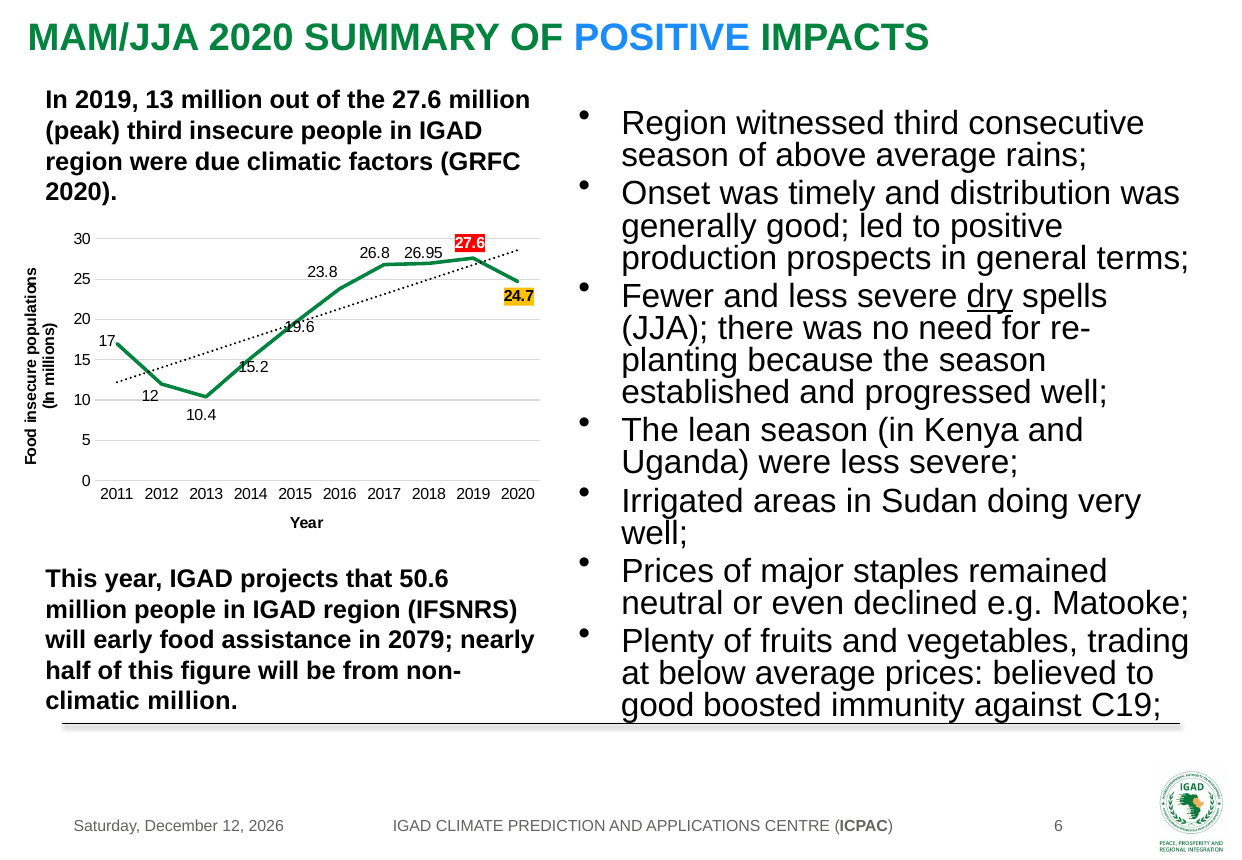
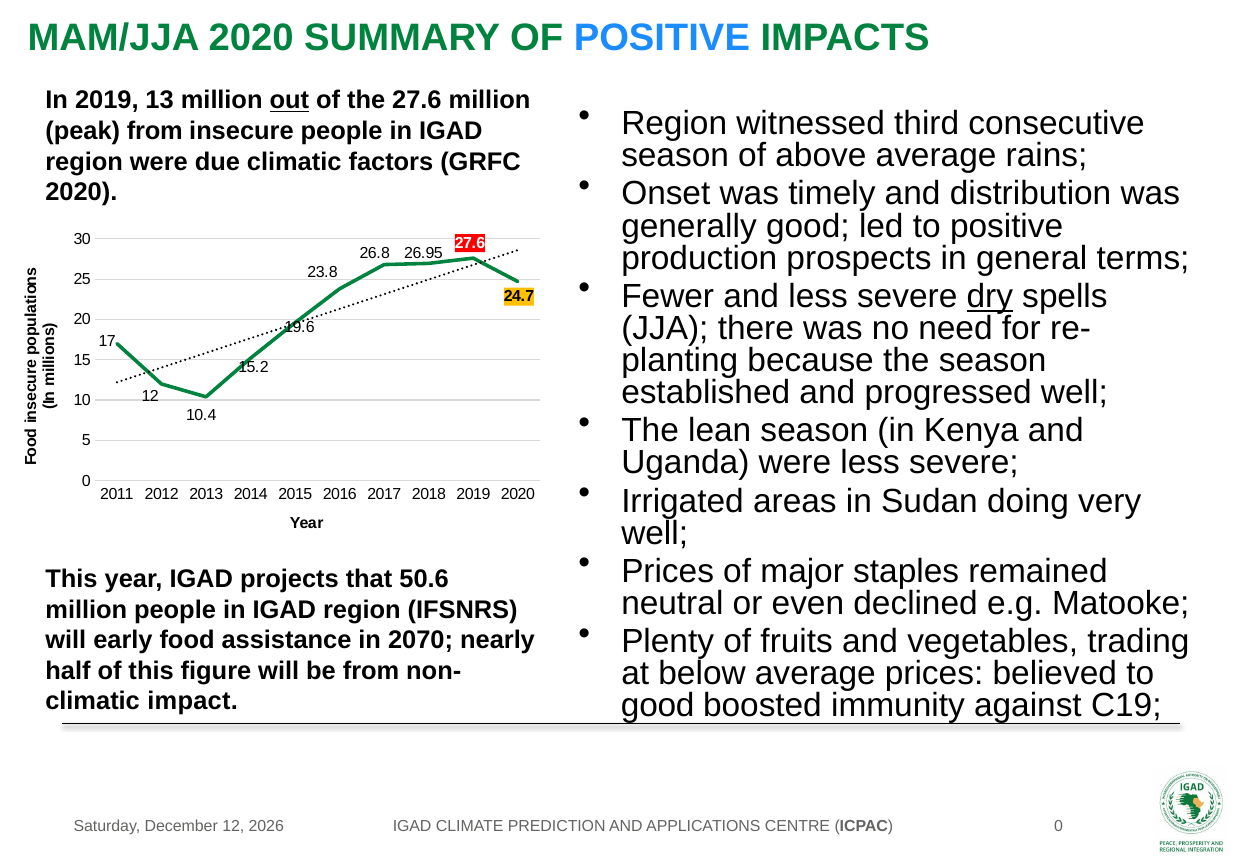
out underline: none -> present (289, 100)
peak third: third -> from (155, 131)
2079: 2079 -> 2070 (421, 640)
climatic million: million -> impact (193, 701)
6: 6 -> 0 (1058, 826)
